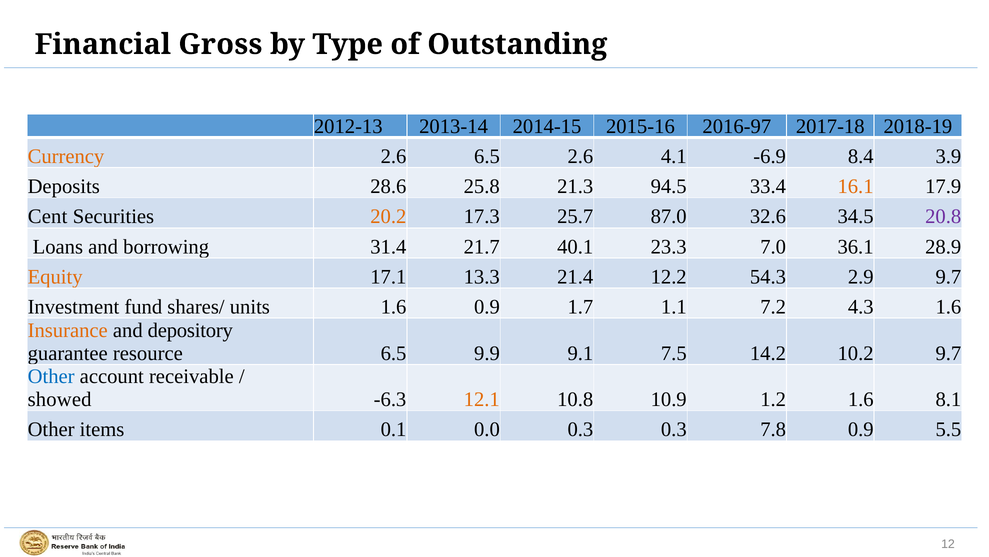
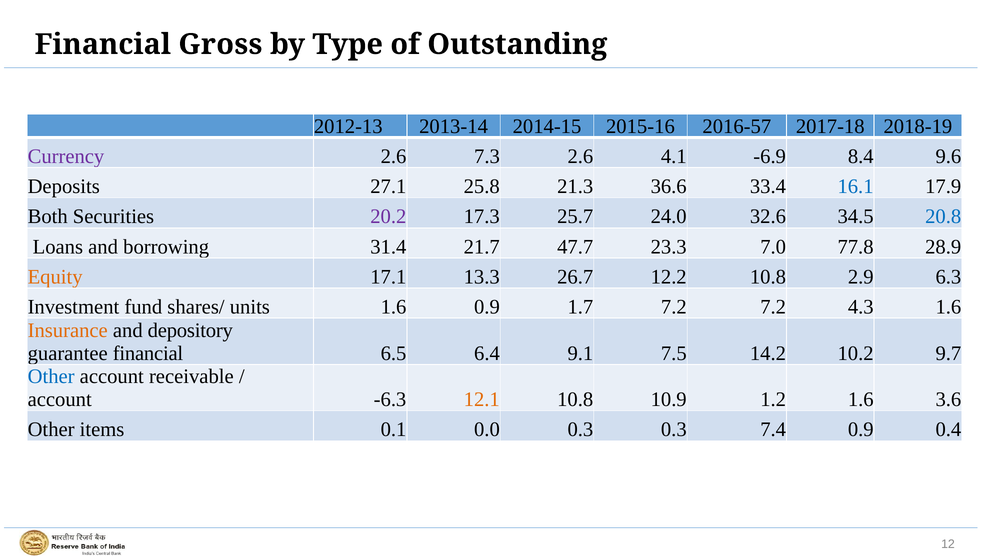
2016-97: 2016-97 -> 2016-57 (737, 126)
Currency colour: orange -> purple (66, 156)
2.6 6.5: 6.5 -> 7.3 (487, 156)
3.9: 3.9 -> 9.6 (948, 156)
28.6: 28.6 -> 27.1 (388, 186)
94.5: 94.5 -> 36.6 (669, 186)
16.1 colour: orange -> blue (856, 186)
Cent: Cent -> Both (48, 216)
20.2 colour: orange -> purple (388, 216)
87.0: 87.0 -> 24.0 (669, 216)
20.8 colour: purple -> blue (943, 216)
40.1: 40.1 -> 47.7 (575, 246)
36.1: 36.1 -> 77.8 (856, 246)
21.4: 21.4 -> 26.7 (575, 276)
12.2 54.3: 54.3 -> 10.8 (768, 276)
2.9 9.7: 9.7 -> 6.3 (948, 276)
1.7 1.1: 1.1 -> 7.2 (674, 307)
guarantee resource: resource -> financial (148, 353)
9.9: 9.9 -> 6.4 (487, 353)
showed: showed -> account (60, 399)
8.1: 8.1 -> 3.6 (948, 399)
7.8: 7.8 -> 7.4 (773, 429)
5.5: 5.5 -> 0.4 (948, 429)
